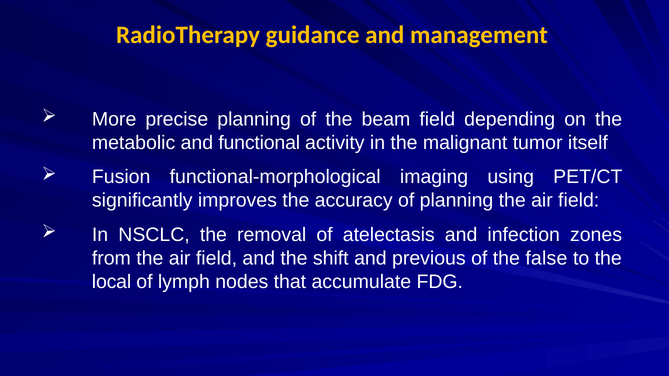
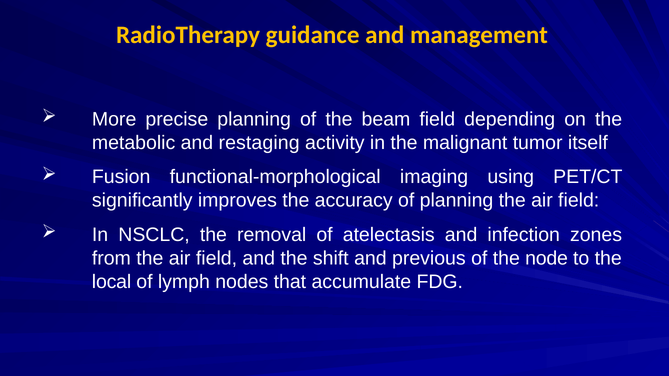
functional: functional -> restaging (259, 143)
false: false -> node (547, 258)
